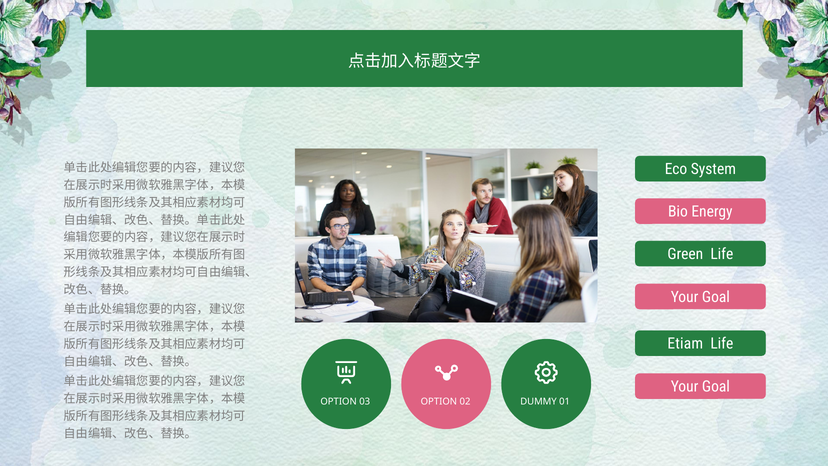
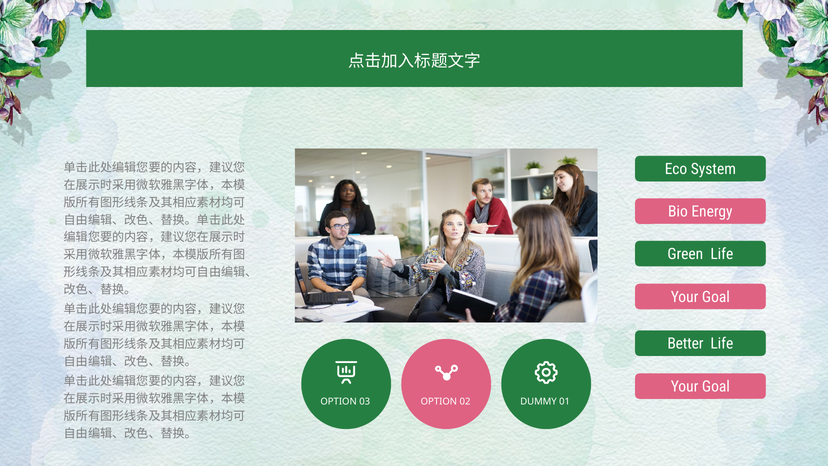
Etiam: Etiam -> Better (685, 344)
